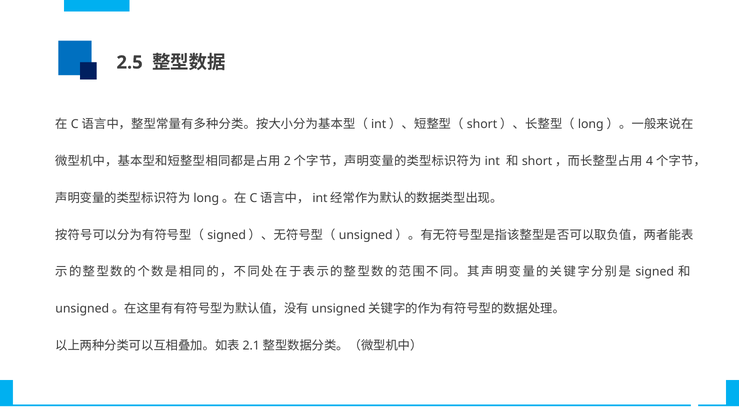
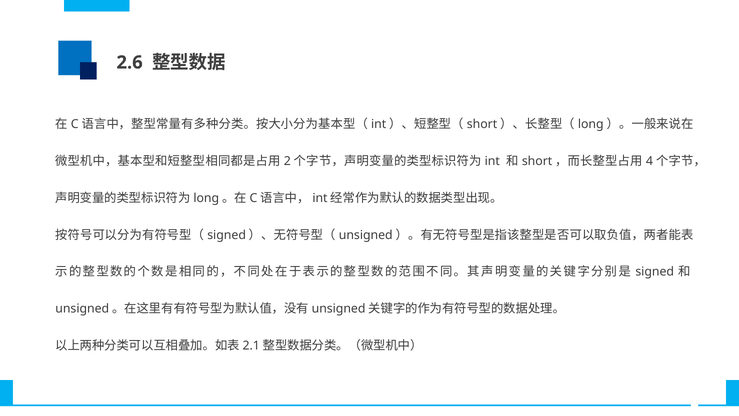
2.5: 2.5 -> 2.6 (130, 62)
